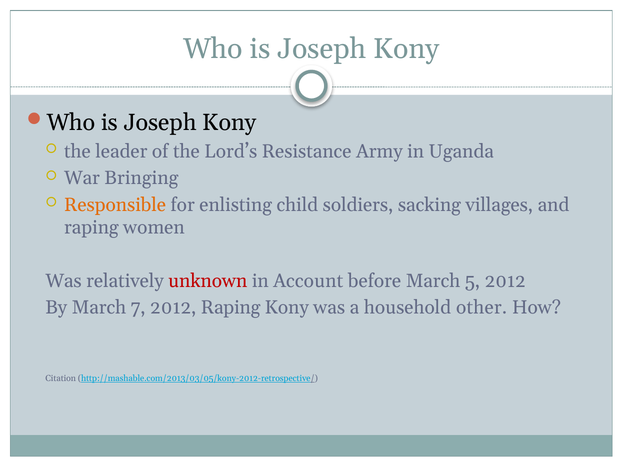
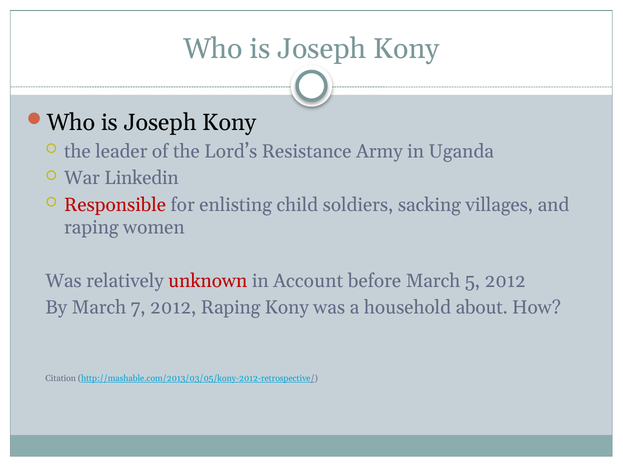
Bringing: Bringing -> Linkedin (142, 178)
Responsible colour: orange -> red (115, 205)
other: other -> about (482, 308)
